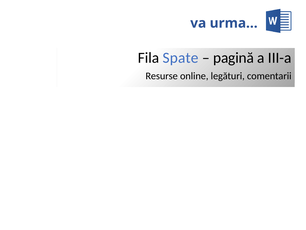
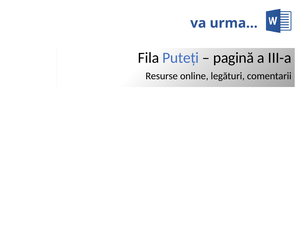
Spate: Spate -> Puteţi (181, 58)
